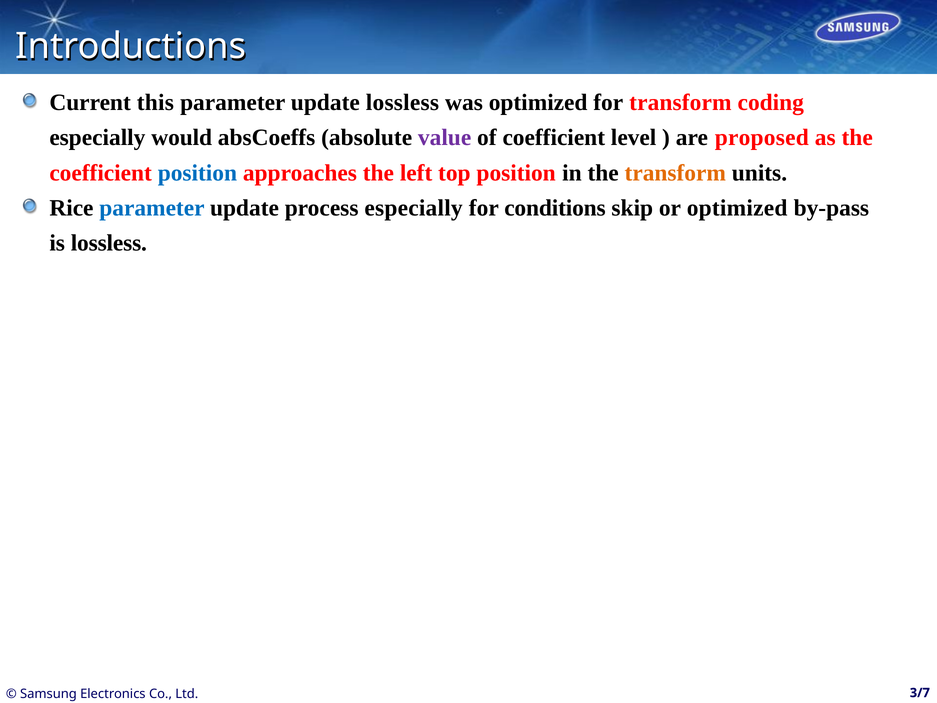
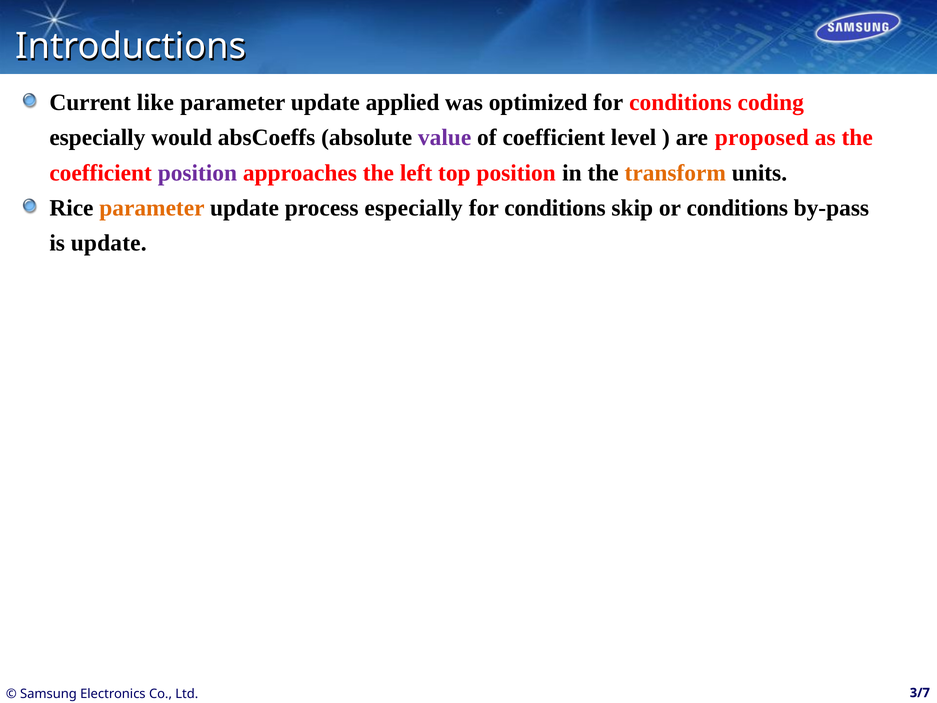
this: this -> like (155, 103)
update lossless: lossless -> applied (403, 103)
optimized for transform: transform -> conditions (680, 103)
position colour: blue -> purple (197, 173)
parameter colour: blue -> orange (152, 208)
or optimized: optimized -> conditions (737, 208)
is lossless: lossless -> update (109, 243)
